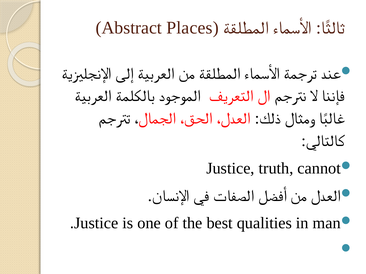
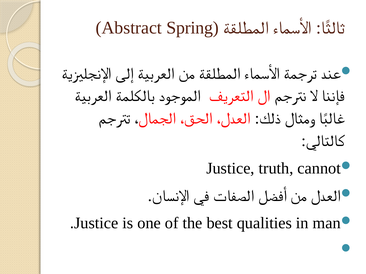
Places: Places -> Spring (190, 28)
